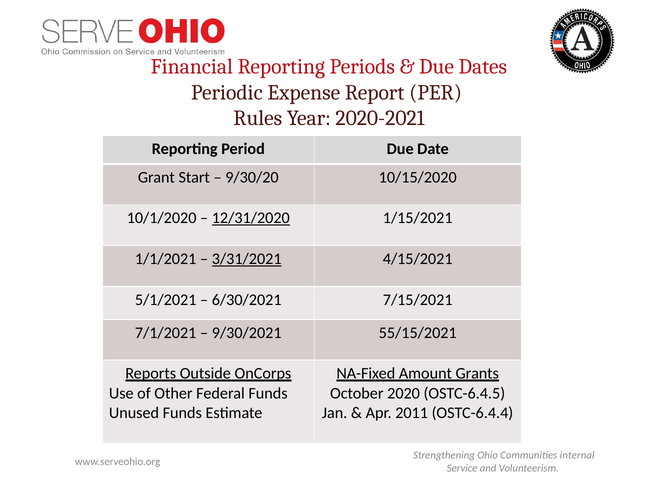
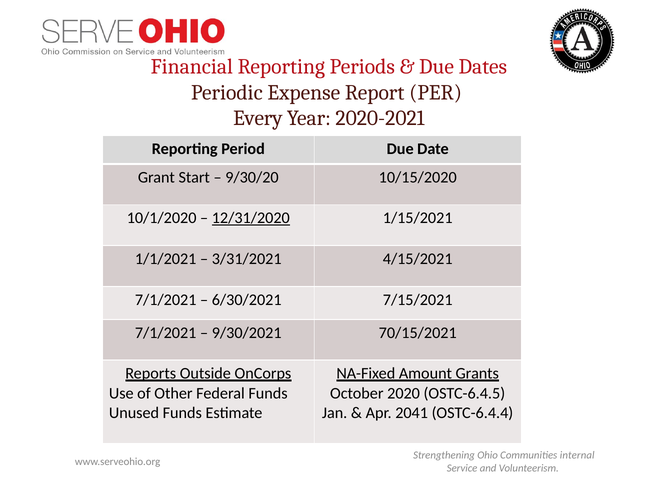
Rules: Rules -> Every (258, 118)
3/31/2021 underline: present -> none (247, 259)
5/1/2021: 5/1/2021 -> 7/1/2021 (166, 299)
55/15/2021: 55/15/2021 -> 70/15/2021 (418, 332)
2011: 2011 -> 2041 (412, 412)
